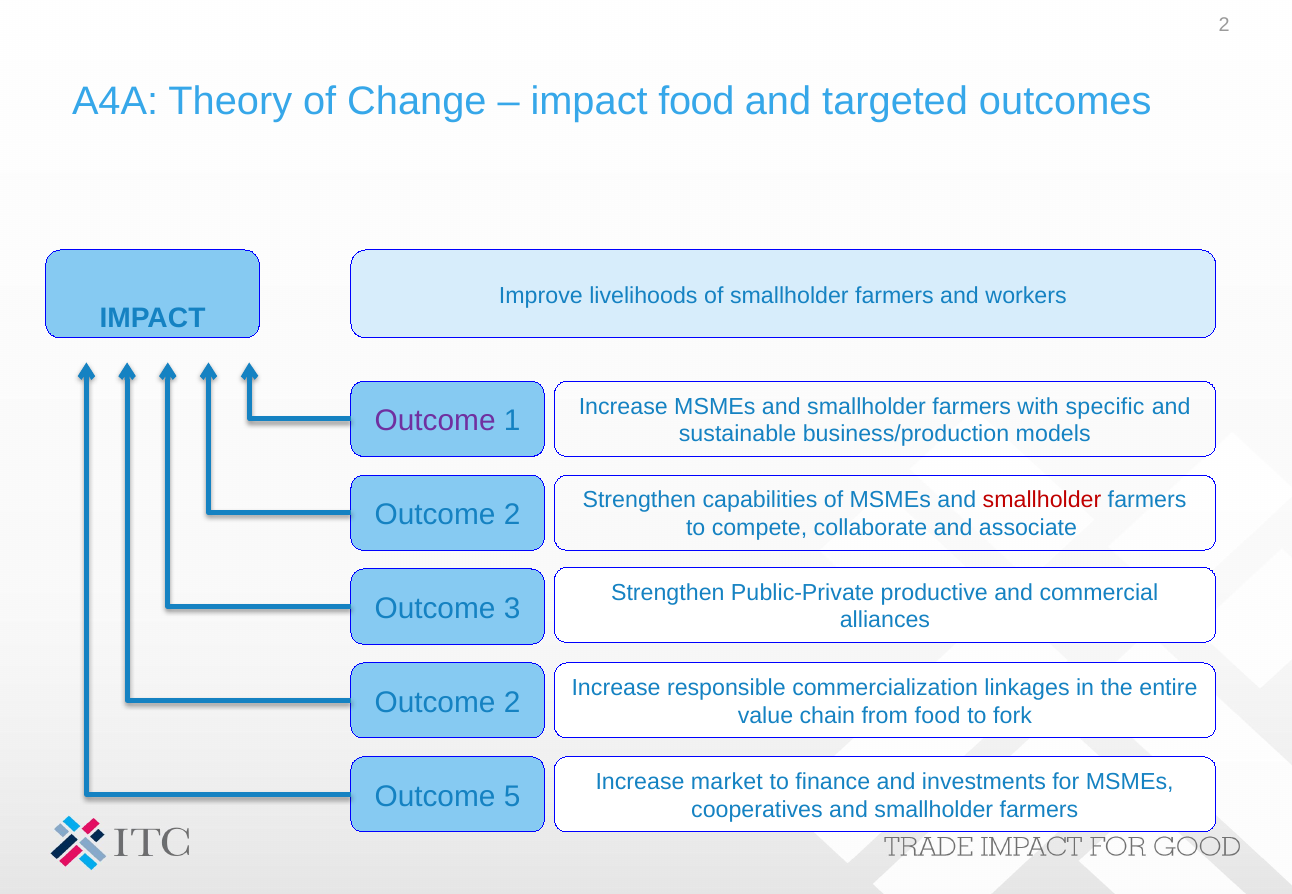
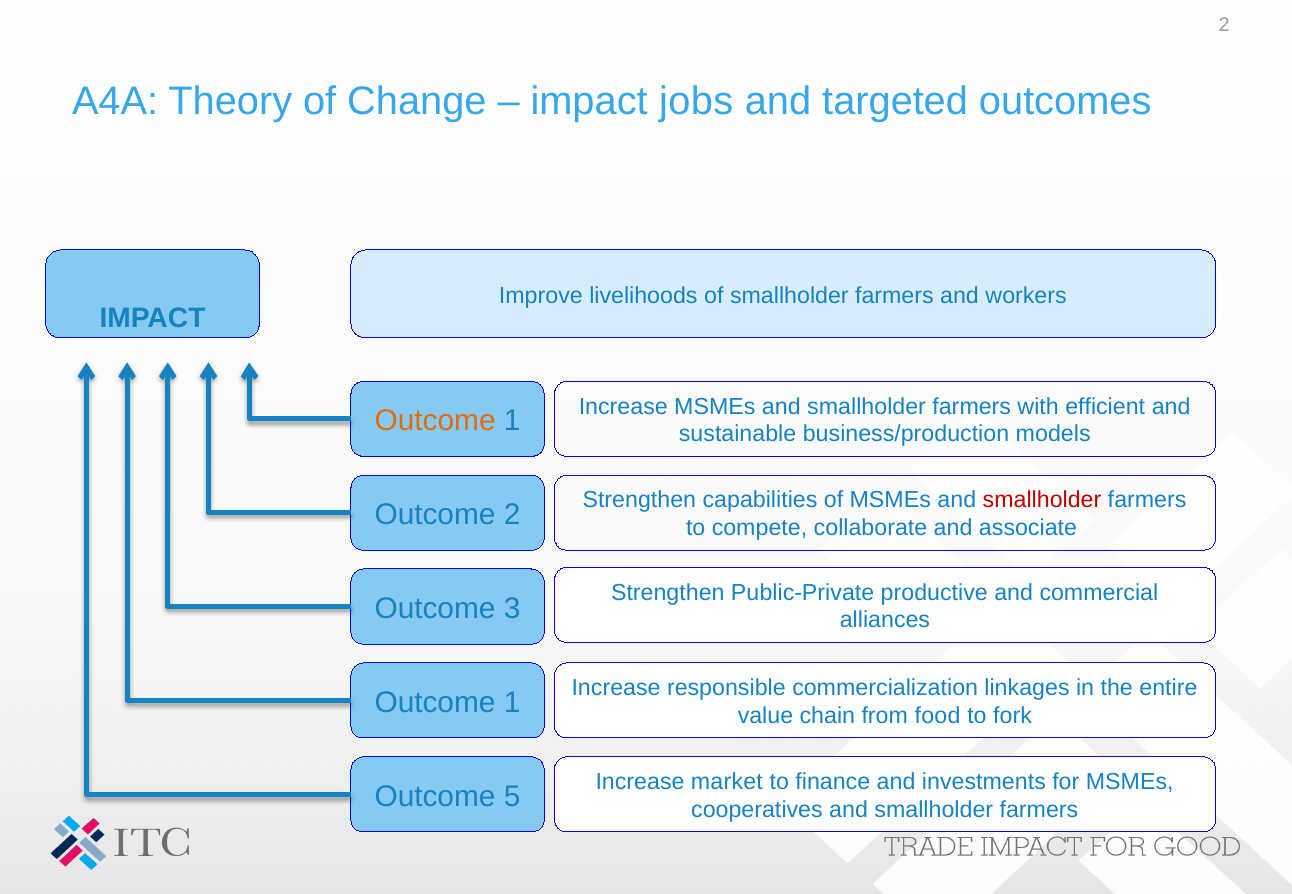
impact food: food -> jobs (696, 101)
Outcome colour: purple -> orange (435, 421)
specific: specific -> efficient (1105, 407)
2: 2 -> 1 (512, 703)
